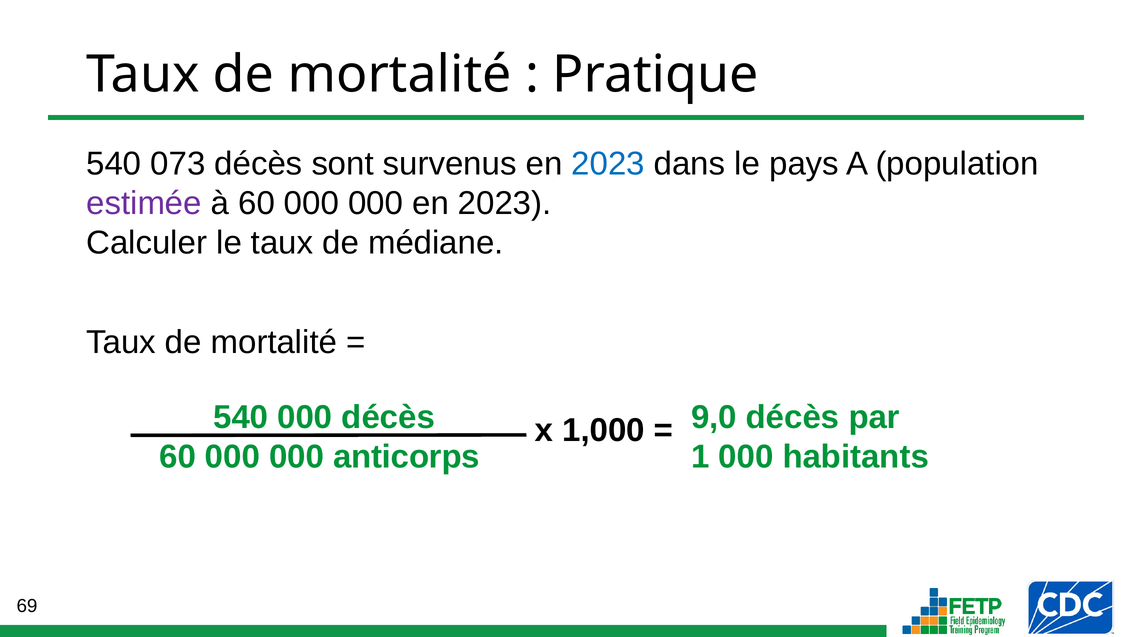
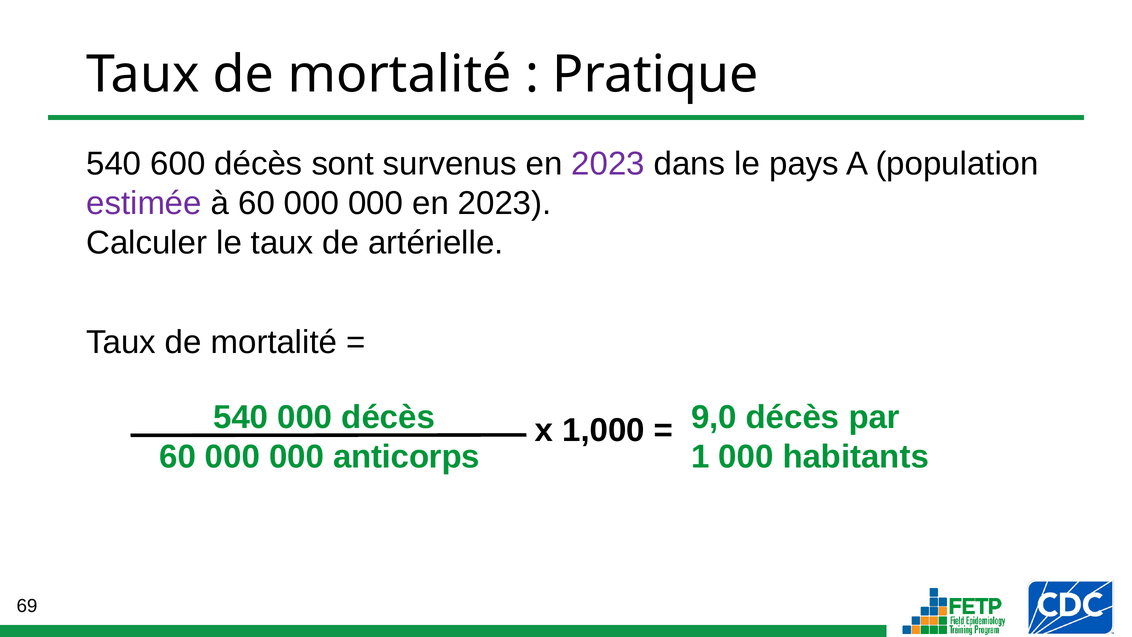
073: 073 -> 600 (178, 164)
2023 colour: blue -> purple (608, 164)
médiane: médiane -> artérielle (436, 243)
